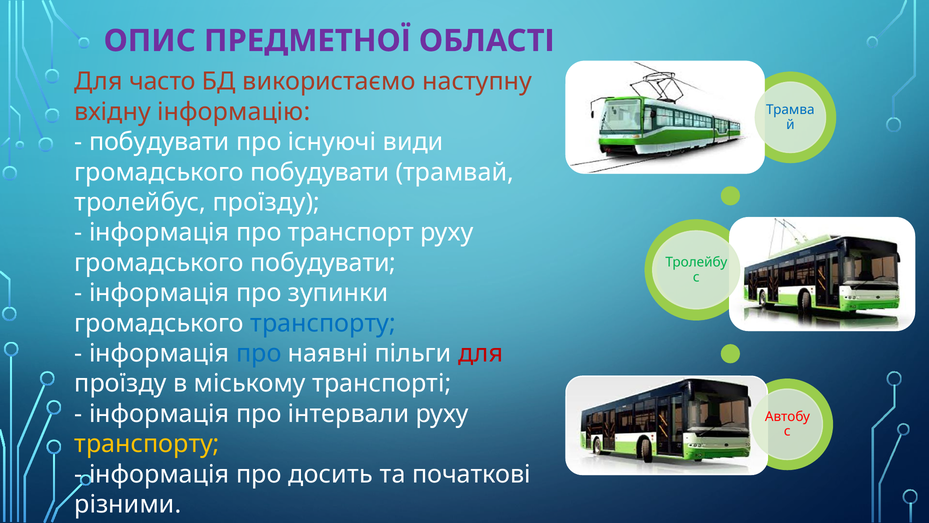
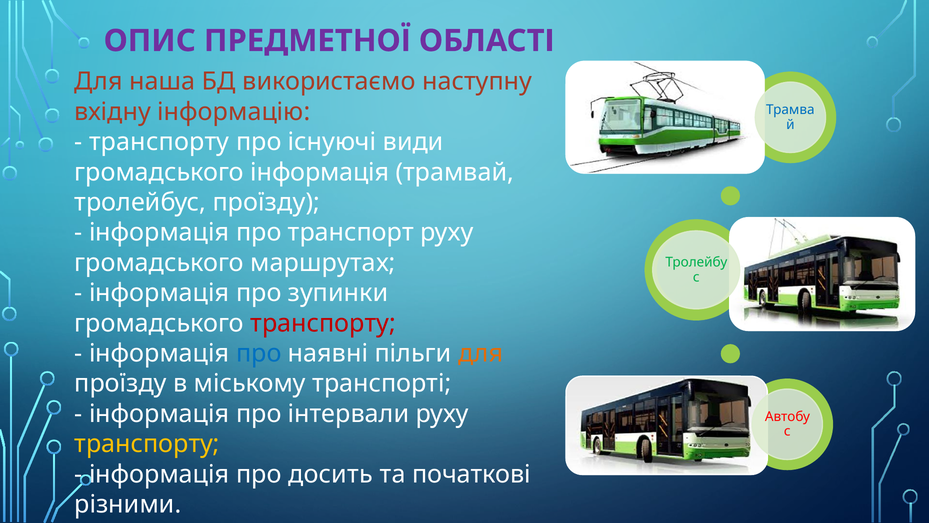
часто: часто -> наша (162, 82)
побудувати: побудувати -> транспорту (159, 142)
побудувати: побудувати -> інформація (320, 172)
побудувати: побудувати -> маршрутах (323, 263)
транспорту colour: blue -> red (323, 323)
для colour: red -> orange (481, 353)
